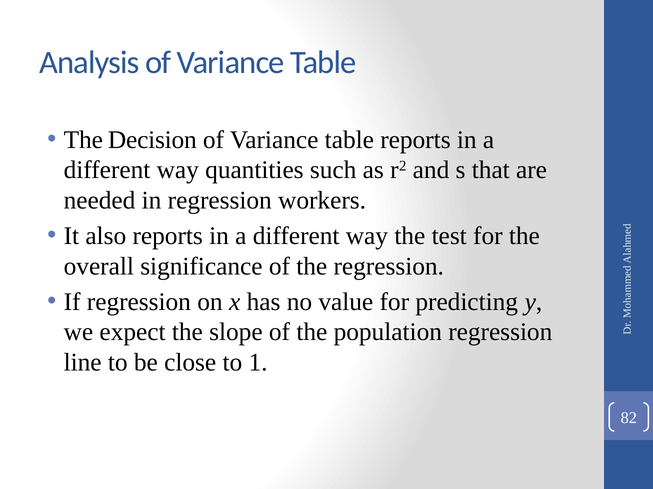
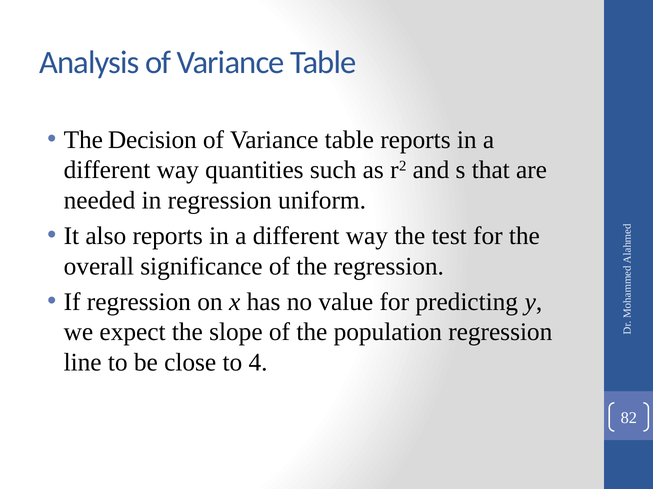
workers: workers -> uniform (322, 201)
1: 1 -> 4 (258, 363)
